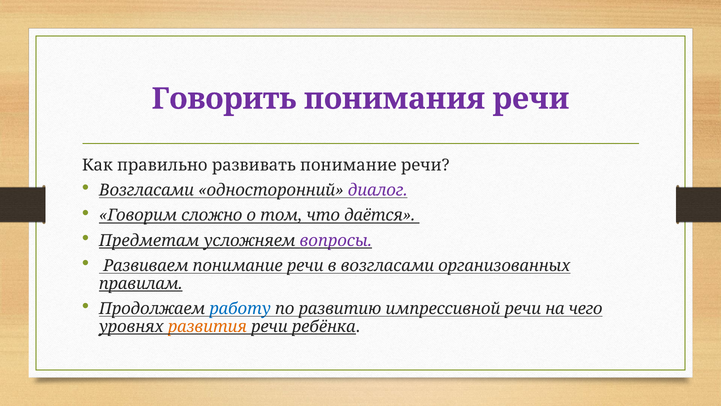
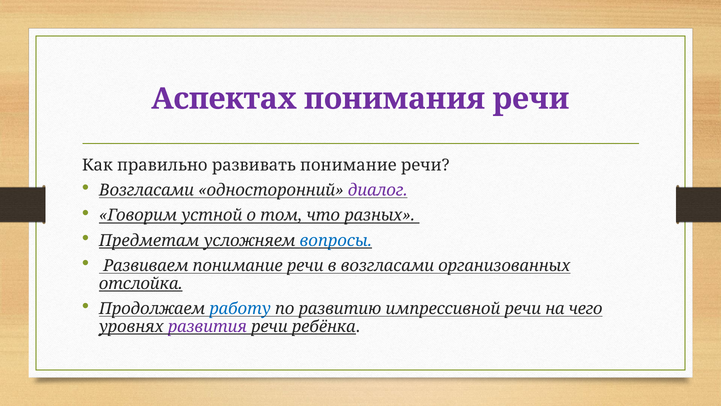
Говорить: Говорить -> Аспектах (224, 99)
сложно: сложно -> устной (212, 215)
даётся: даётся -> разных (380, 215)
вопросы colour: purple -> blue (336, 240)
правилам: правилам -> отслойка (141, 283)
развития colour: orange -> purple (207, 326)
